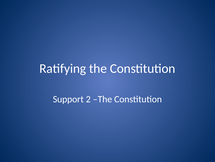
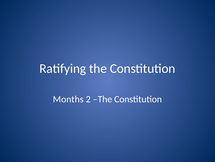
Support: Support -> Months (68, 99)
